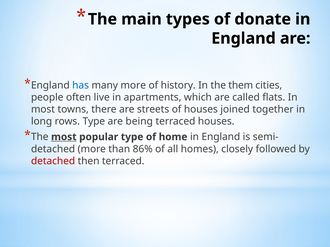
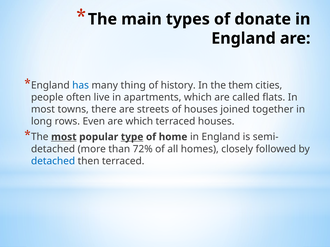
many more: more -> thing (133, 85)
rows Type: Type -> Even (94, 122)
are being: being -> which (139, 122)
type underline: none -> present (132, 137)
86%: 86% -> 72% (143, 149)
detached colour: red -> blue (53, 161)
